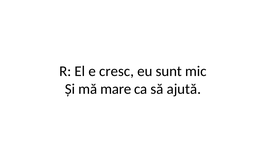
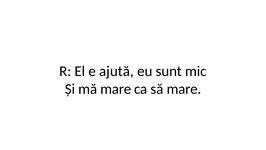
cresc: cresc -> ajută (116, 71)
să ajută: ajută -> mare (184, 89)
